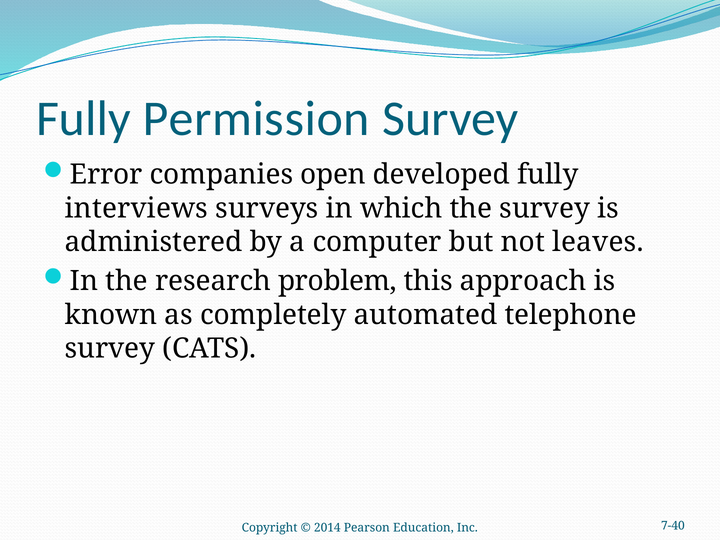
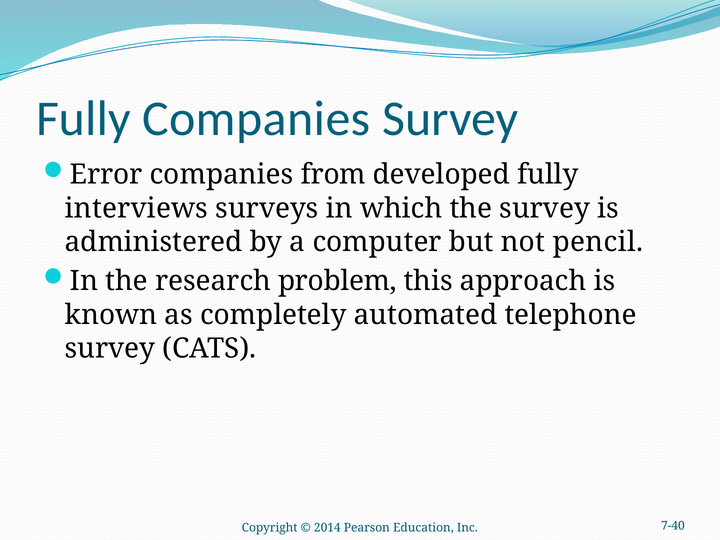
Fully Permission: Permission -> Companies (256, 119)
open: open -> from (333, 175)
leaves: leaves -> pencil (598, 242)
